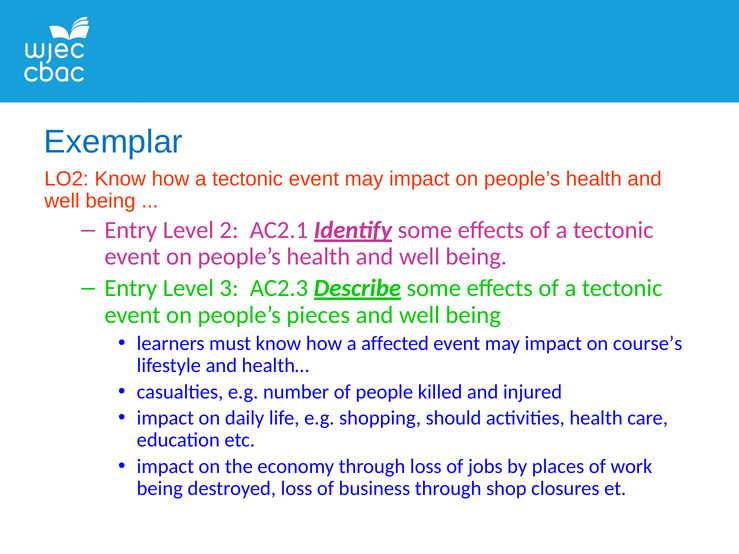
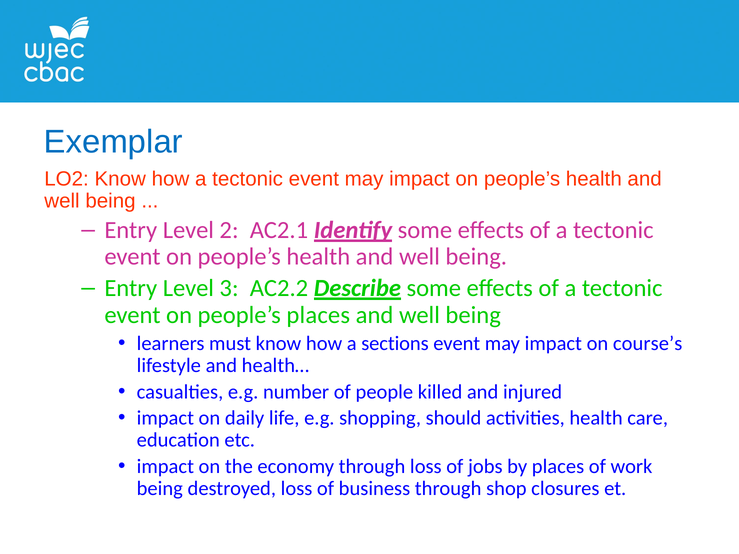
AC2.3: AC2.3 -> AC2.2 (279, 288)
people’s pieces: pieces -> places (318, 315)
affected: affected -> sections (395, 344)
